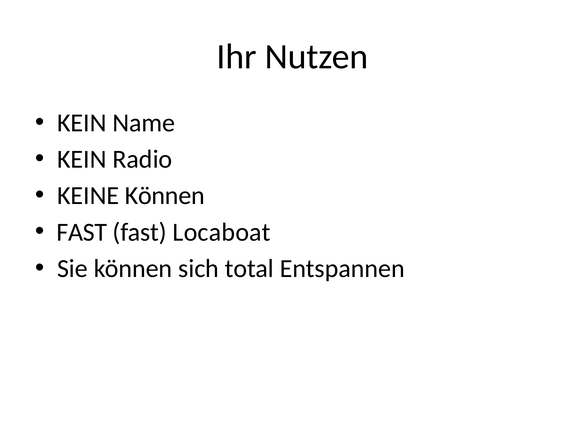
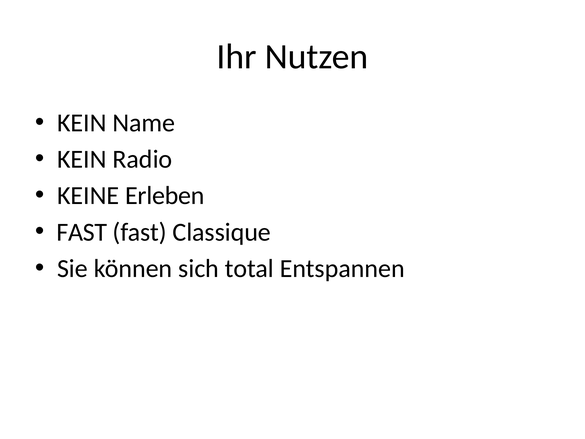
KEINE Können: Können -> Erleben (165, 196)
Locaboat: Locaboat -> Classique (222, 232)
